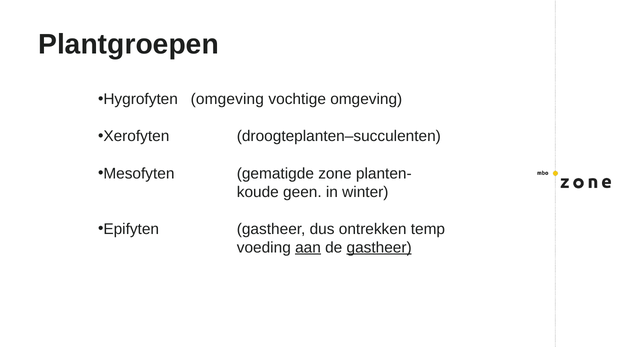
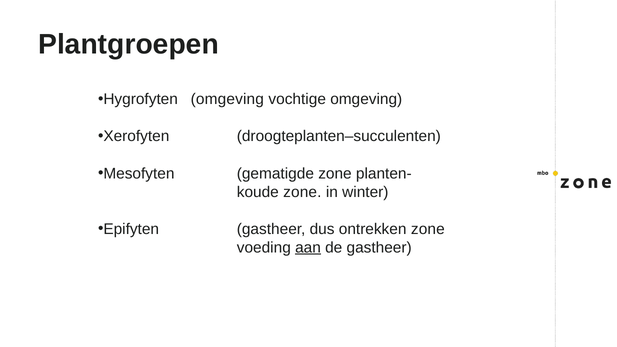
koude geen: geen -> zone (302, 192)
ontrekken temp: temp -> zone (428, 229)
gastheer underline: present -> none (379, 247)
